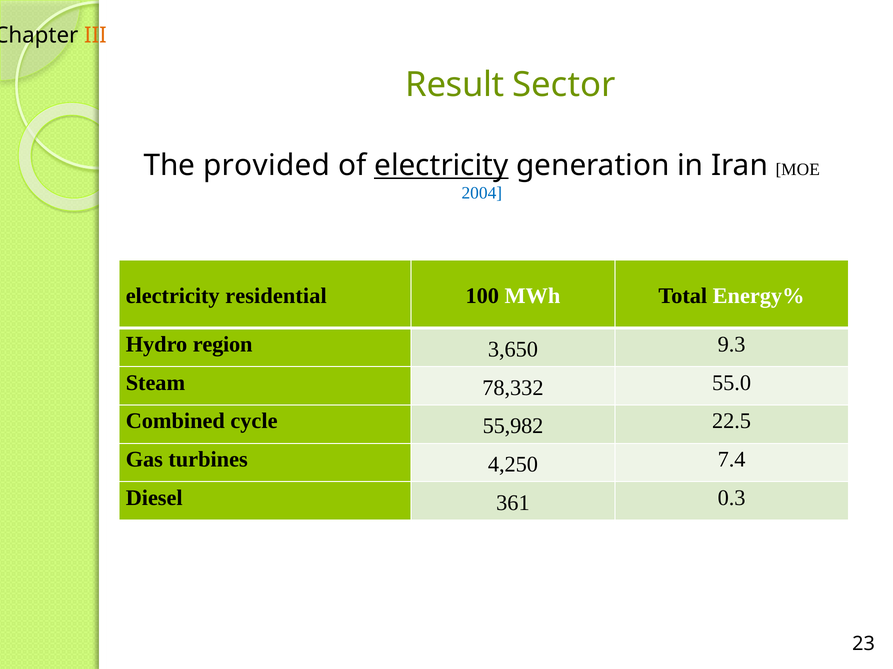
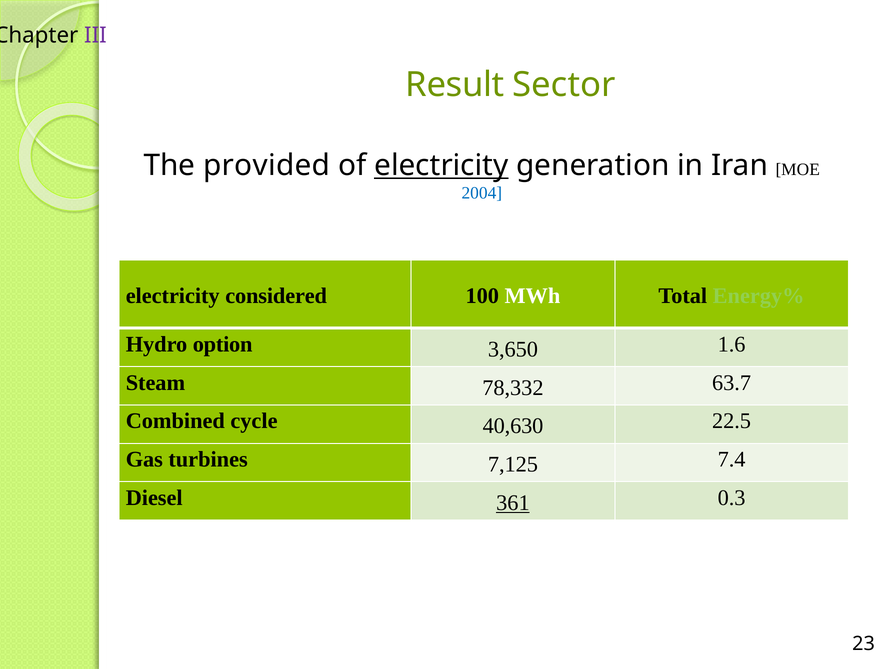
III colour: orange -> purple (95, 35)
residential: residential -> considered (276, 296)
Energy% colour: white -> light green (759, 296)
region: region -> option (223, 345)
9.3: 9.3 -> 1.6 (732, 345)
55.0: 55.0 -> 63.7 (732, 383)
55,982: 55,982 -> 40,630 (513, 427)
4,250: 4,250 -> 7,125 (513, 465)
361 underline: none -> present (513, 504)
